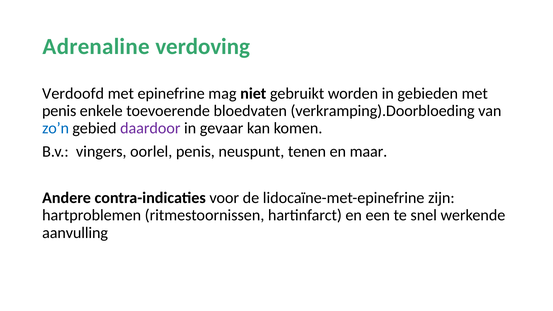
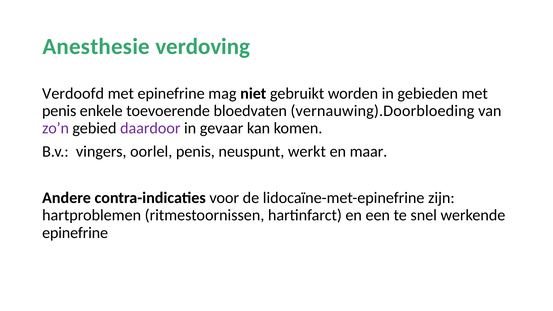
Adrenaline: Adrenaline -> Anesthesie (96, 46)
verkramping).Doorbloeding: verkramping).Doorbloeding -> vernauwing).Doorbloeding (382, 111)
zo’n colour: blue -> purple (56, 128)
tenen: tenen -> werkt (307, 152)
aanvulling: aanvulling -> epinefrine (75, 233)
